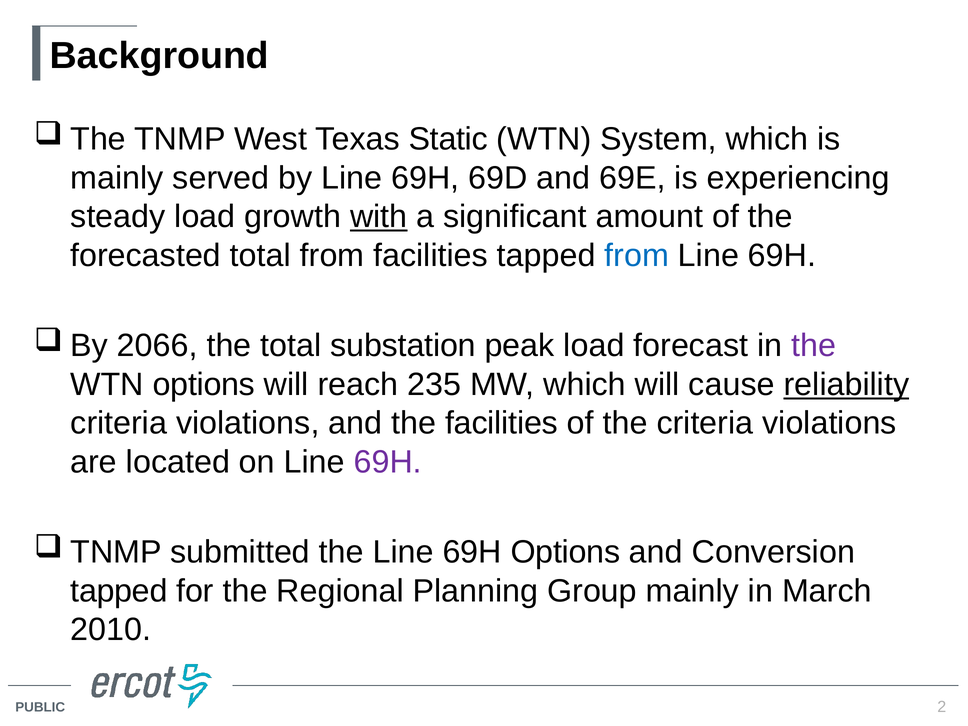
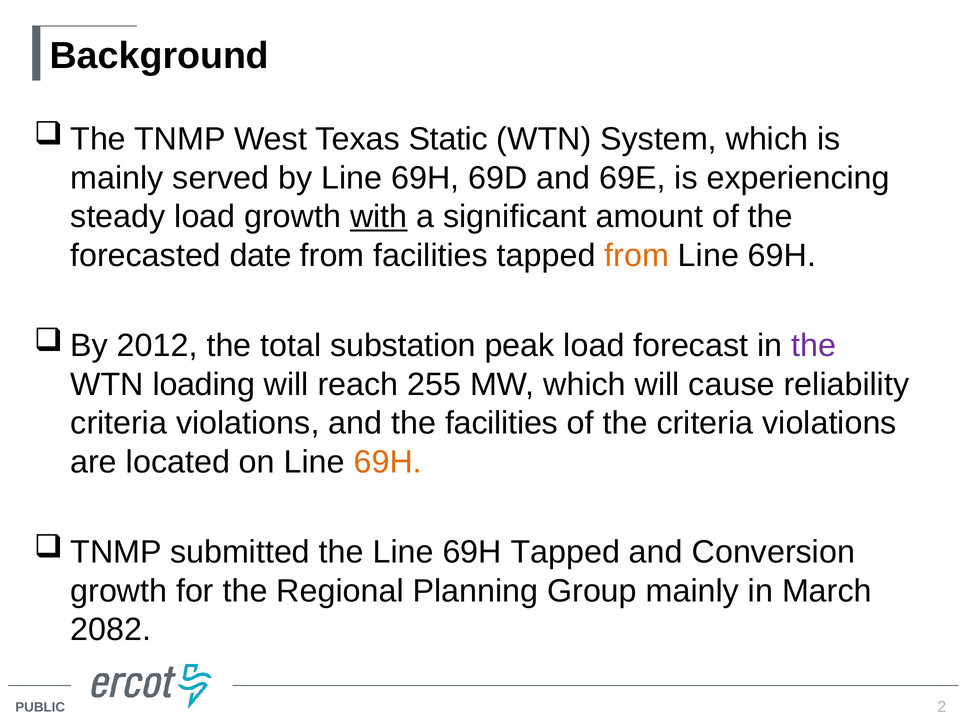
forecasted total: total -> date (261, 255)
from colour: blue -> orange (637, 255)
2066: 2066 -> 2012 (157, 346)
WTN options: options -> loading (204, 385)
235: 235 -> 255 (434, 385)
reliability underline: present -> none (846, 385)
69H colour: purple -> orange (388, 462)
69H Options: Options -> Tapped (565, 552)
tapped: tapped -> growth (119, 591)
2010: 2010 -> 2082 (111, 630)
